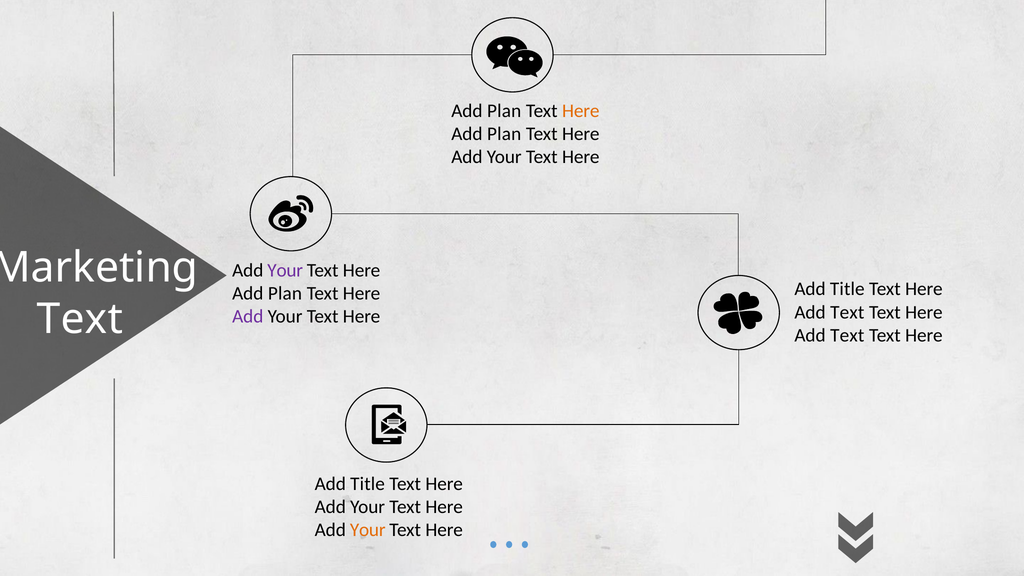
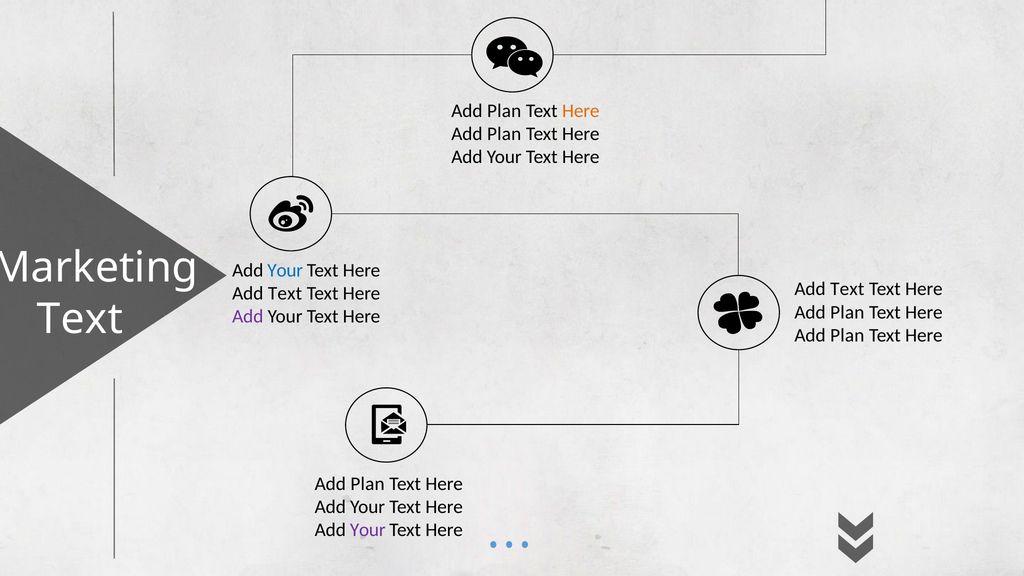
Your colour: purple -> blue (285, 270)
Title: Title -> Text (847, 289)
Plan: Plan -> Text (285, 293)
Text: Text -> Plan (847, 312)
Text: Text -> Plan (847, 335)
Title: Title -> Plan (368, 484)
Your colour: orange -> purple (368, 530)
